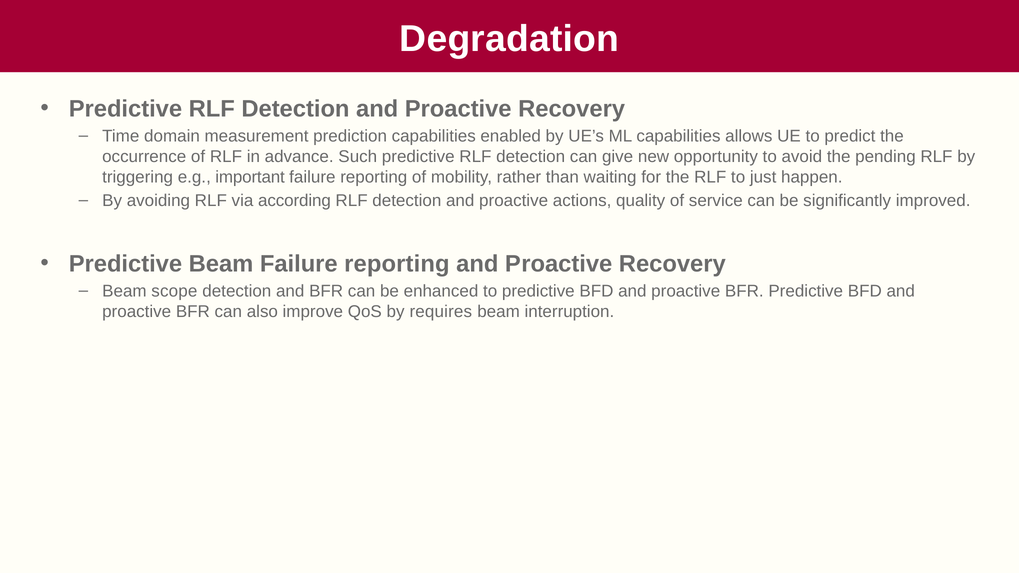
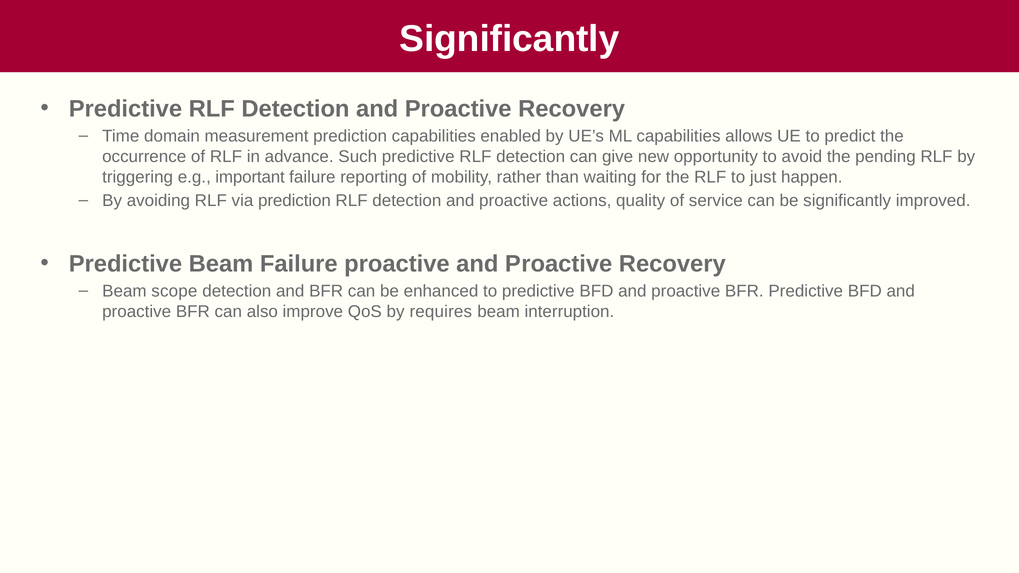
Degradation: Degradation -> Significantly (509, 39)
via according: according -> prediction (294, 201)
Beam Failure reporting: reporting -> proactive (397, 264)
